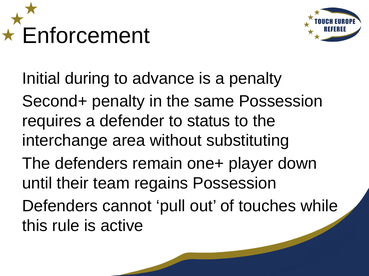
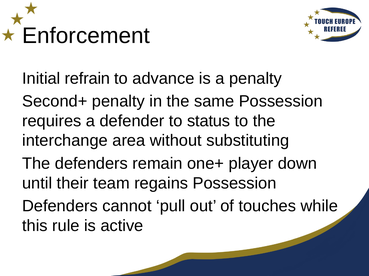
during: during -> refrain (87, 79)
